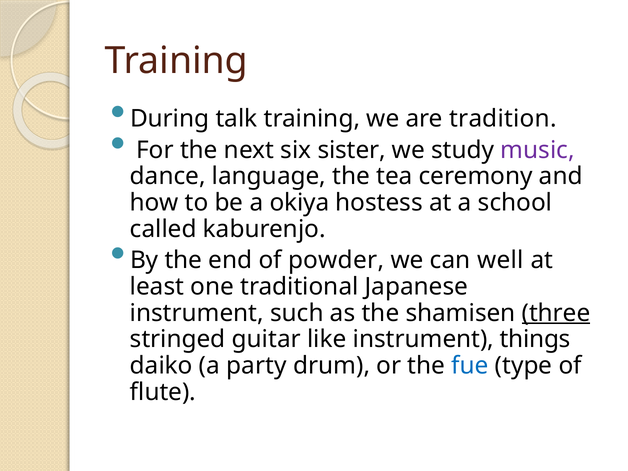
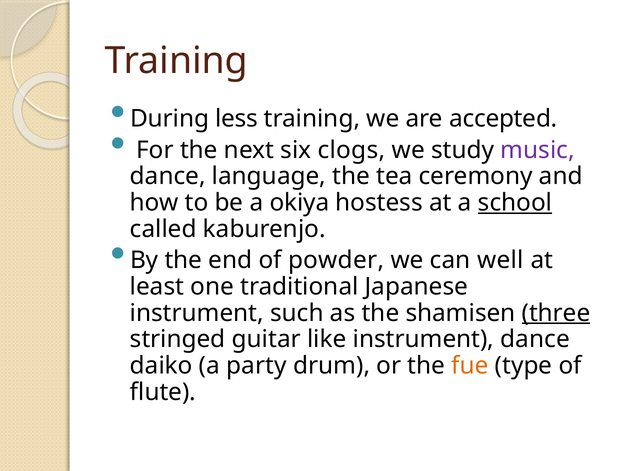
talk: talk -> less (237, 119)
tradition: tradition -> accepted (503, 119)
sister: sister -> clogs (351, 150)
school underline: none -> present (515, 203)
instrument things: things -> dance (535, 339)
fue colour: blue -> orange (470, 366)
